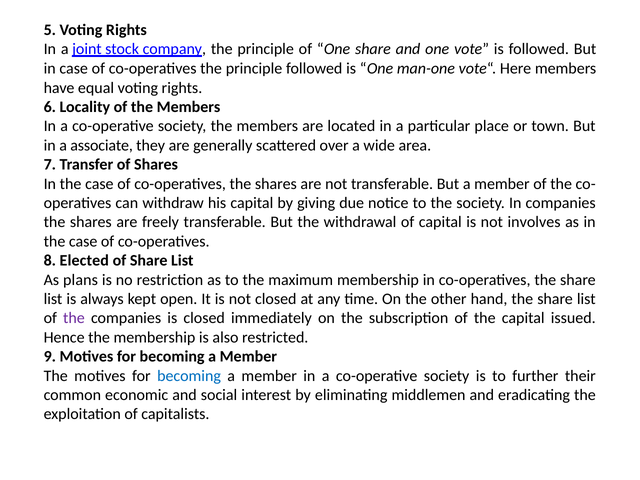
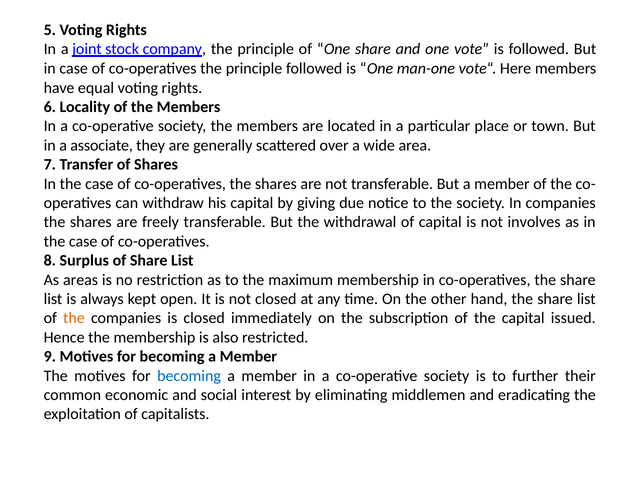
Elected: Elected -> Surplus (84, 261)
plans: plans -> areas (81, 280)
the colour: purple -> orange (74, 318)
